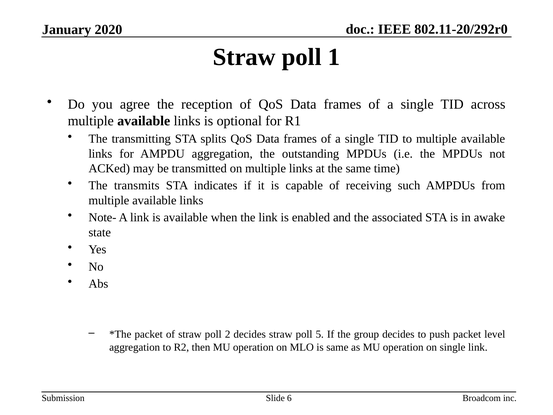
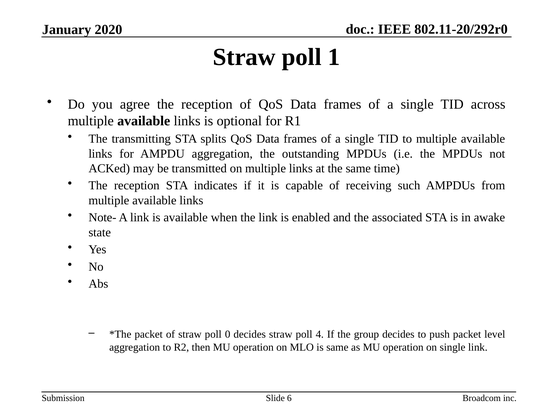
transmits: transmits -> reception (137, 185)
2: 2 -> 0 (228, 334)
5: 5 -> 4 (320, 334)
